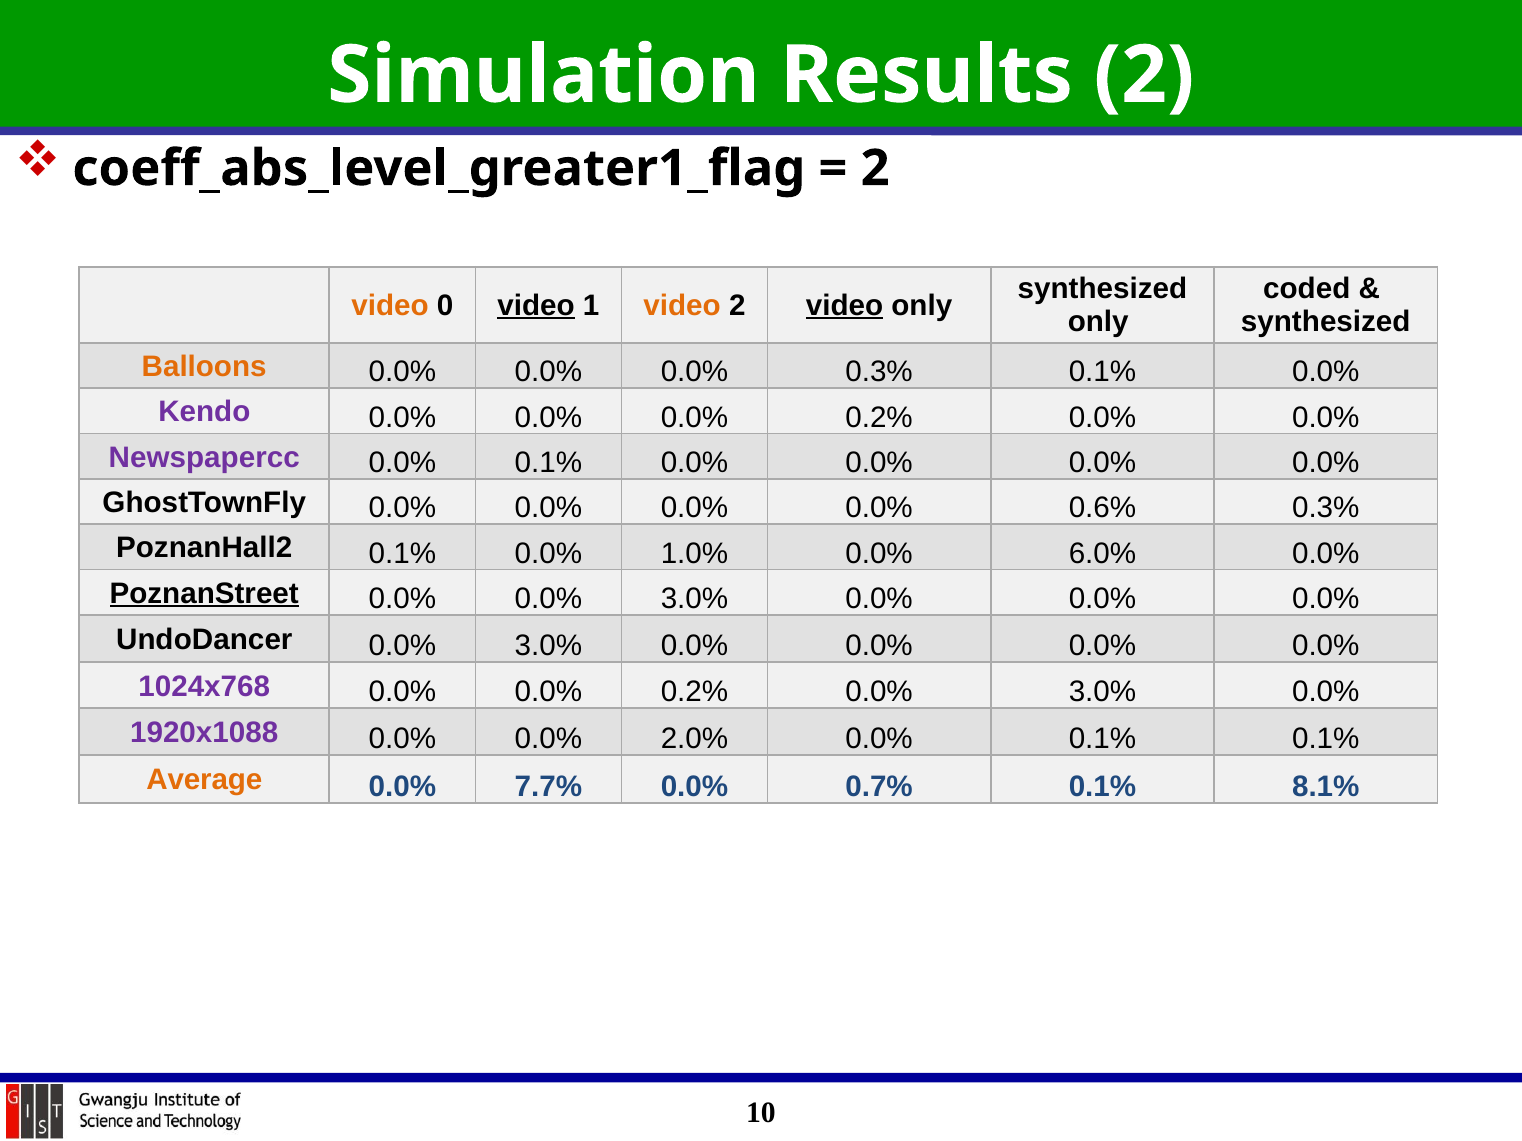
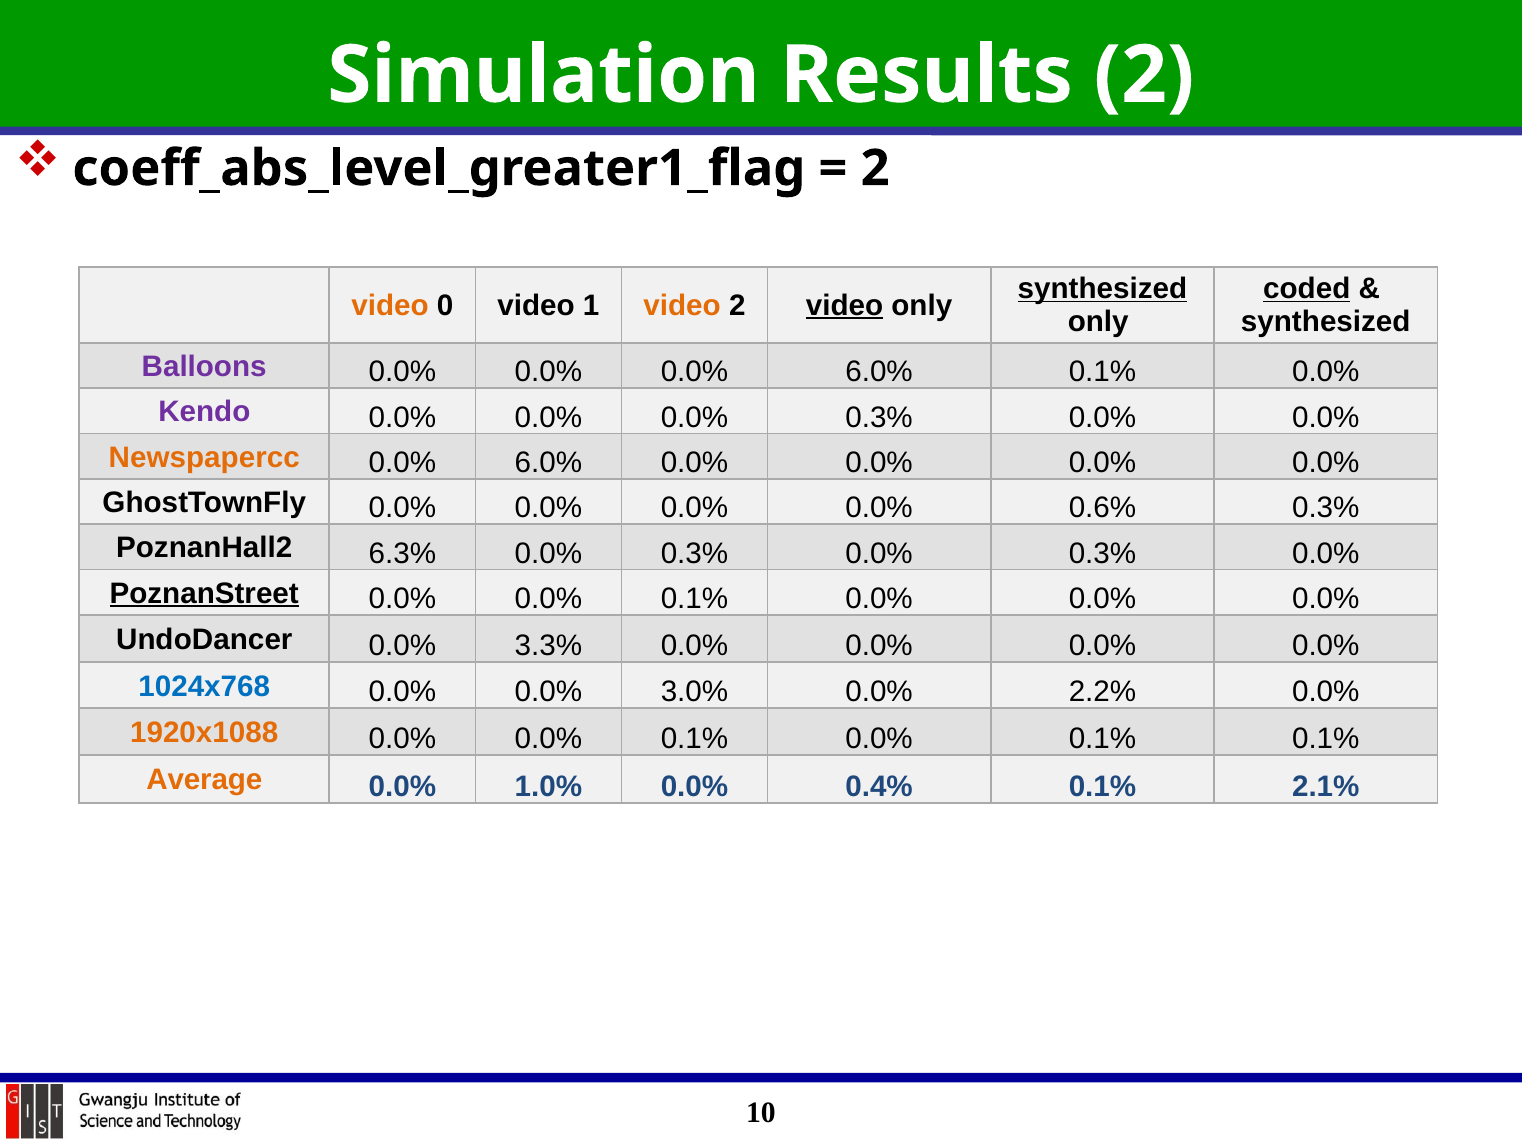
synthesized underline: none -> present (1102, 289)
coded underline: none -> present (1307, 289)
video underline: present -> none (536, 305)
Balloons colour: orange -> purple (204, 367)
0.0% 0.0% 0.3%: 0.3% -> 6.0% (879, 372)
0.0% 0.0% 0.0% 0.2%: 0.2% -> 0.3% (879, 418)
Newspapercc colour: purple -> orange (204, 458)
0.1%: 0.1% -> 6.0% (548, 463)
PoznanHall2 0.1%: 0.1% -> 6.3% (402, 554)
1.0%: 1.0% -> 0.3% (694, 554)
6.0%: 6.0% -> 0.3% (1102, 554)
3.0%: 3.0% -> 0.1% (694, 599)
UndoDancer 0.0% 3.0%: 3.0% -> 3.3% (548, 646)
1024x768 colour: purple -> blue (204, 687)
0.2%: 0.2% -> 3.0% (694, 692)
3.0%: 3.0% -> 2.2% (1102, 692)
1920x1088 colour: purple -> orange (204, 733)
2.0%: 2.0% -> 0.1% (694, 739)
7.7%: 7.7% -> 1.0% (548, 787)
0.7%: 0.7% -> 0.4% (879, 787)
8.1%: 8.1% -> 2.1% (1326, 787)
